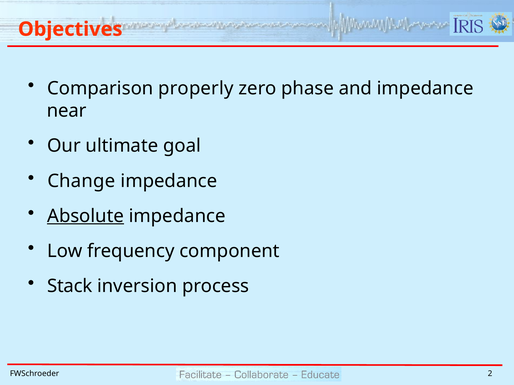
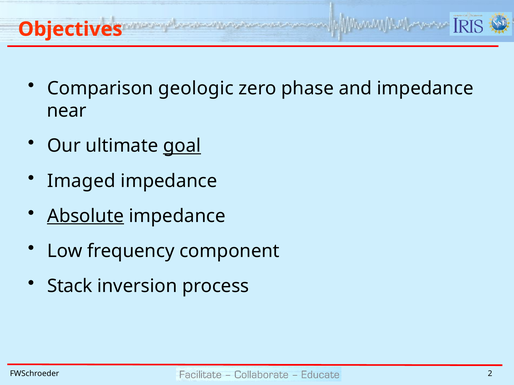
properly: properly -> geologic (196, 89)
goal underline: none -> present (182, 146)
Change: Change -> Imaged (81, 181)
